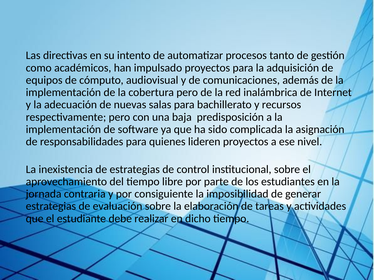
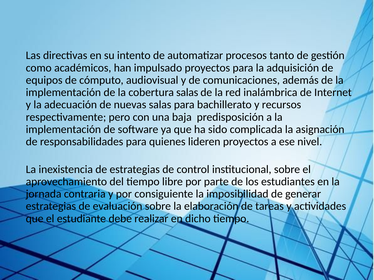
cobertura pero: pero -> salas (187, 93)
